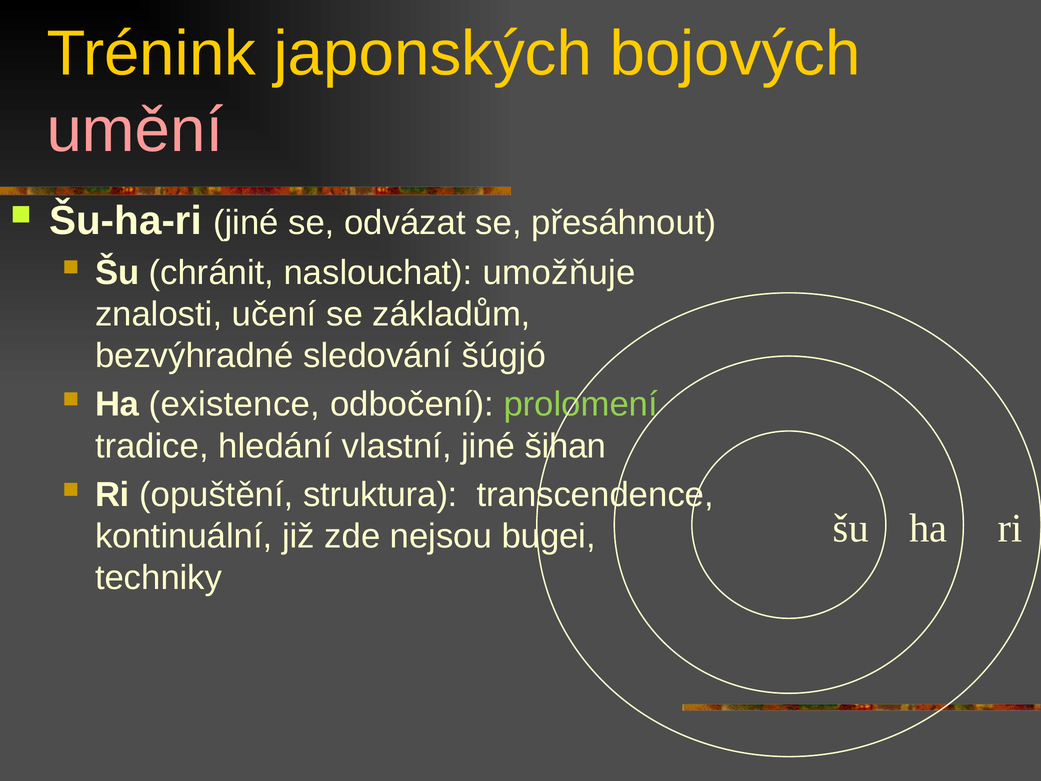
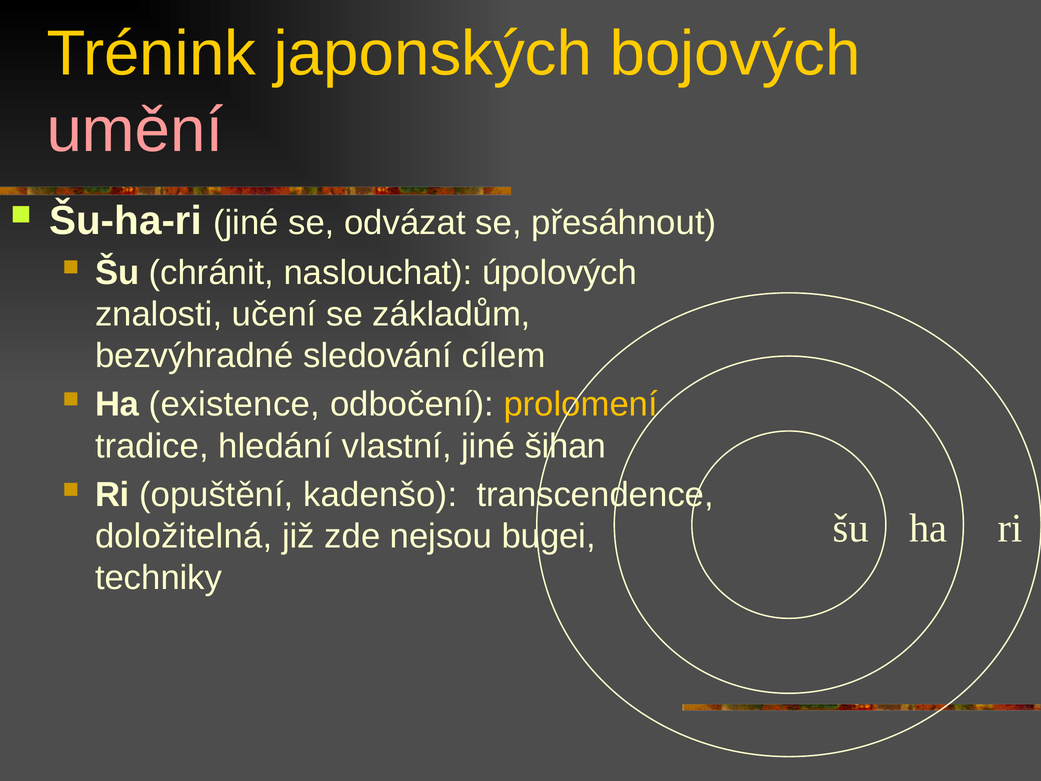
umožňuje: umožňuje -> úpolových (560, 272)
šúgjó: šúgjó -> cílem (504, 356)
prolomení colour: light green -> yellow (581, 404)
struktura: struktura -> kadenšo (380, 495)
kontinuální: kontinuální -> doložitelná (184, 536)
